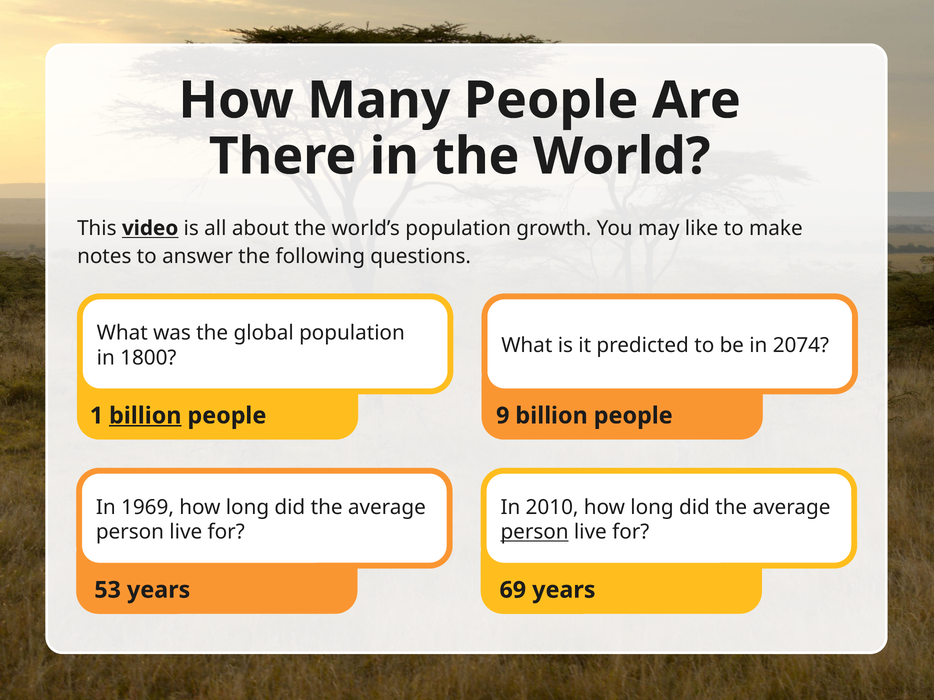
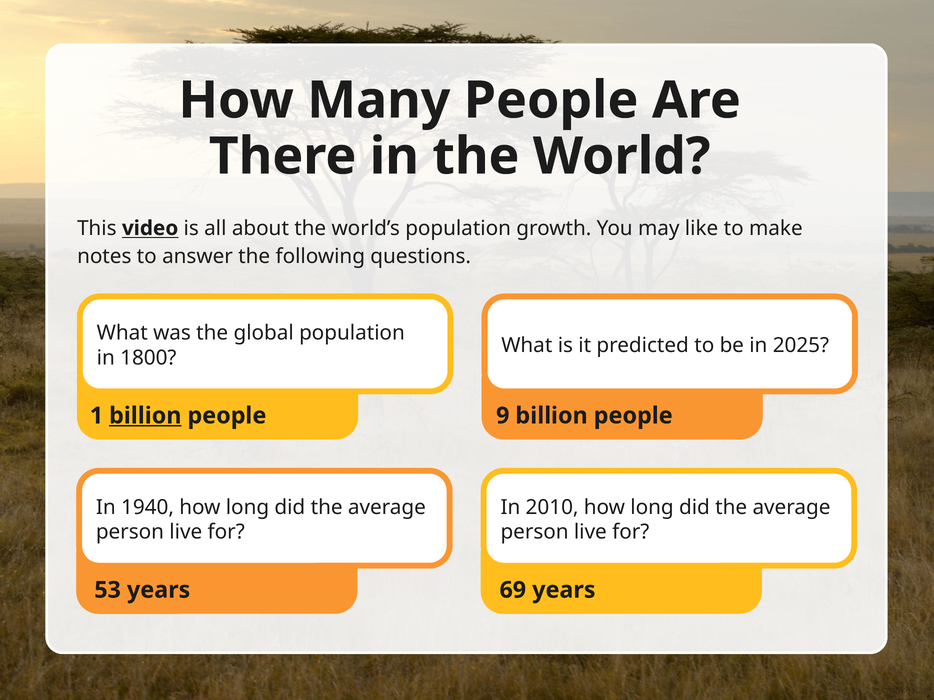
2074: 2074 -> 2025 (801, 346)
1969: 1969 -> 1940 (148, 508)
person underline: present -> none (535, 532)
